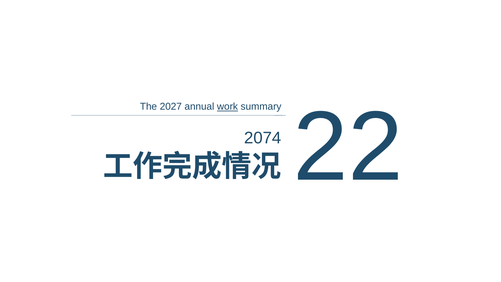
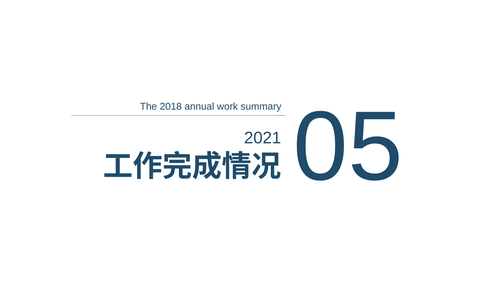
2027: 2027 -> 2018 (171, 107)
work underline: present -> none (227, 107)
22: 22 -> 05 (348, 147)
2074: 2074 -> 2021 (263, 138)
